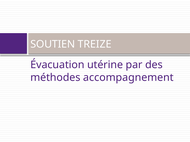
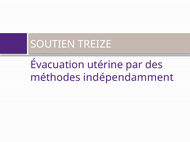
accompagnement: accompagnement -> indépendamment (128, 78)
